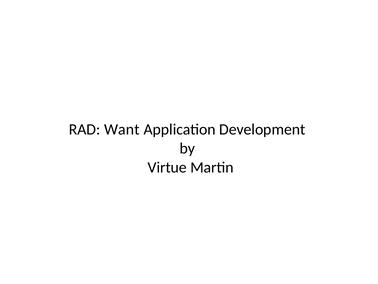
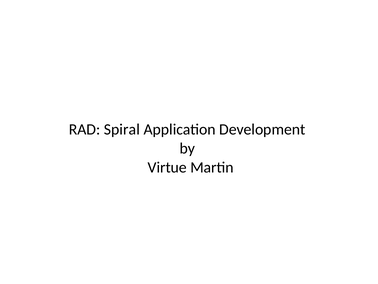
Want: Want -> Spiral (122, 129)
